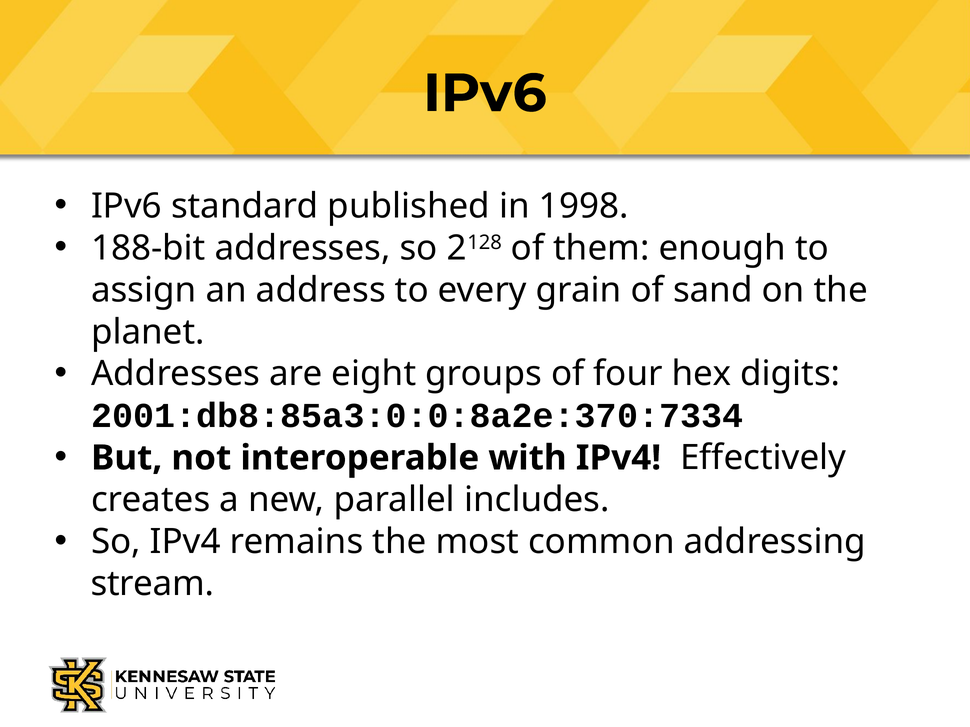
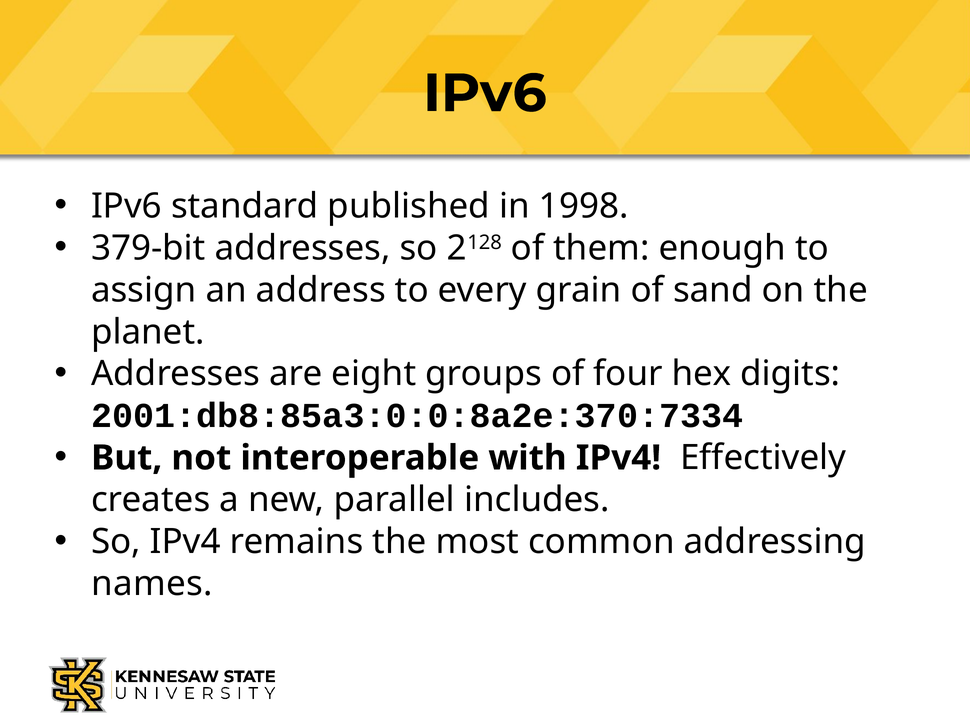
188-bit: 188-bit -> 379-bit (148, 248)
stream: stream -> names (152, 584)
